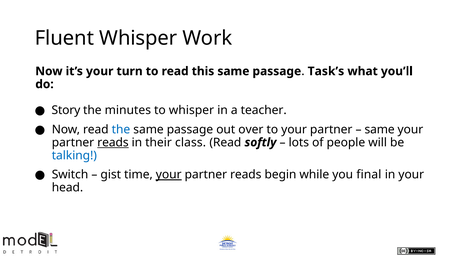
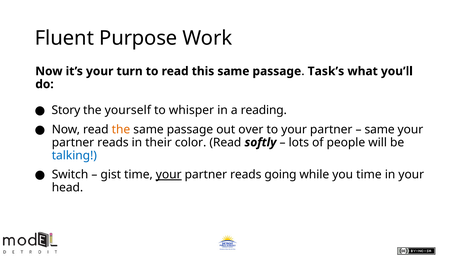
Fluent Whisper: Whisper -> Purpose (138, 38)
minutes: minutes -> yourself (128, 110)
teacher: teacher -> reading (264, 110)
the colour: blue -> orange (121, 129)
reads underline: present -> none (113, 142)
class: class -> color (191, 142)
begin: begin -> going (281, 175)
you final: final -> time (369, 175)
